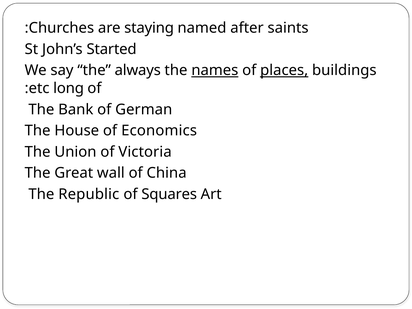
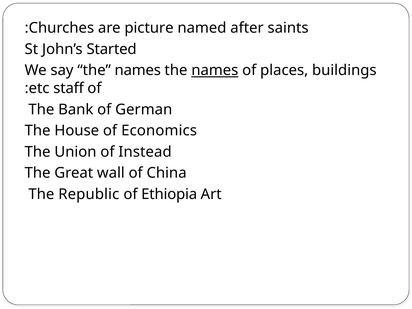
staying: staying -> picture (149, 28)
say the always: always -> names (138, 70)
places underline: present -> none (284, 70)
long: long -> staff (69, 88)
Victoria: Victoria -> Instead (145, 152)
Squares: Squares -> Ethiopia (169, 194)
